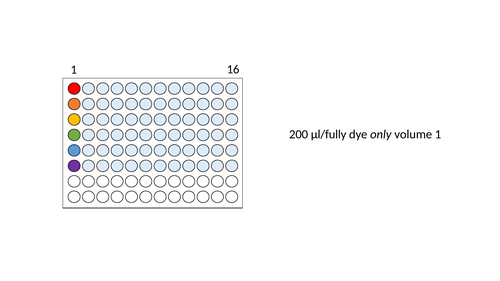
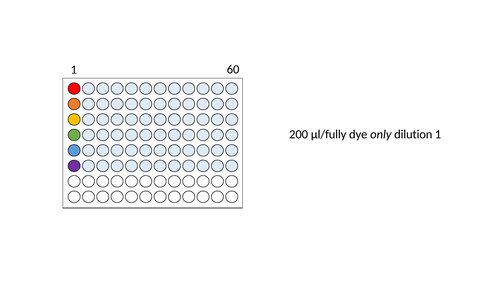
16: 16 -> 60 (233, 70)
volume: volume -> dilution (413, 135)
